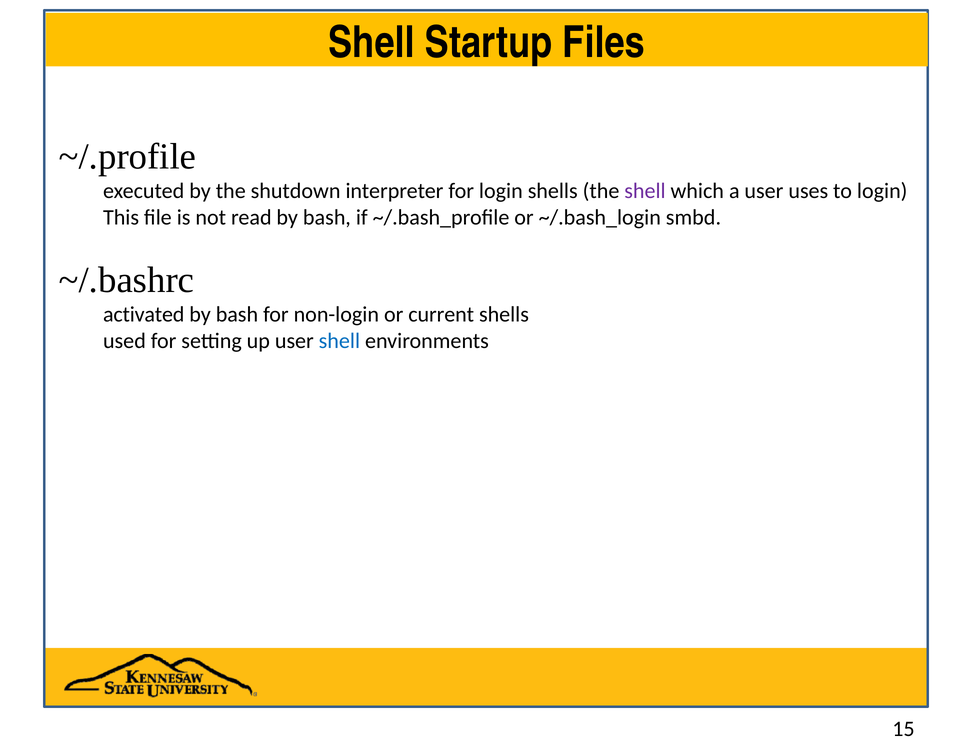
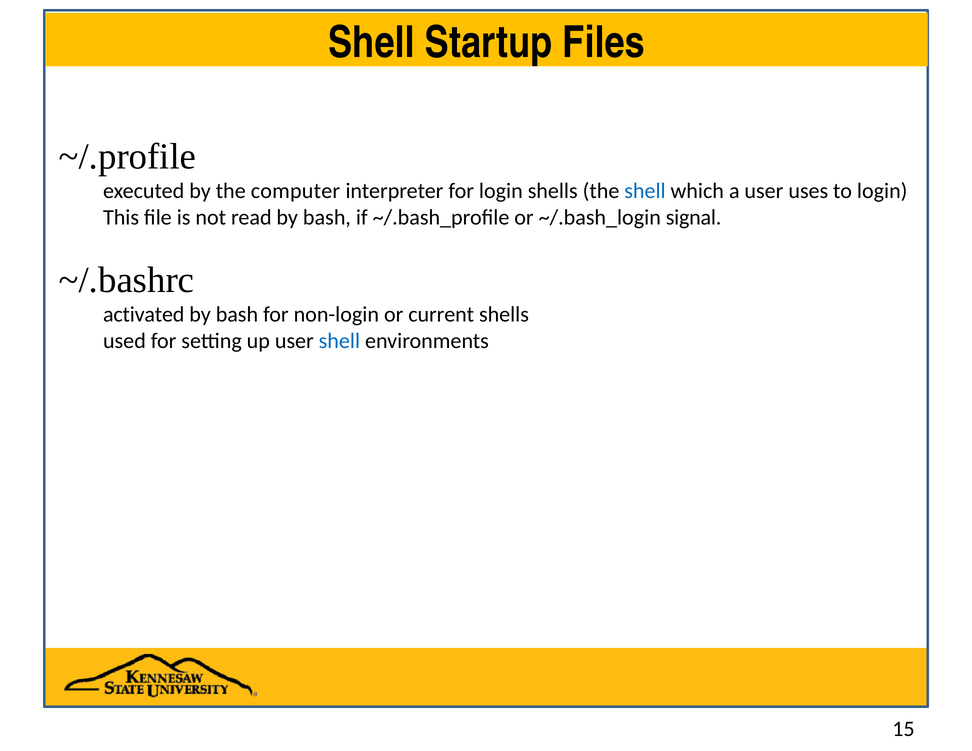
shutdown: shutdown -> computer (295, 191)
shell colour: purple -> blue (645, 191)
smbd: smbd -> signal (694, 217)
